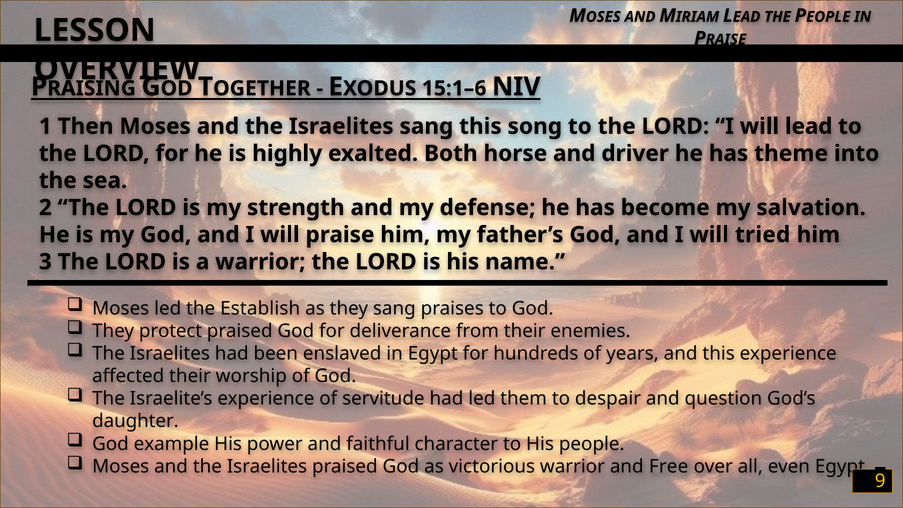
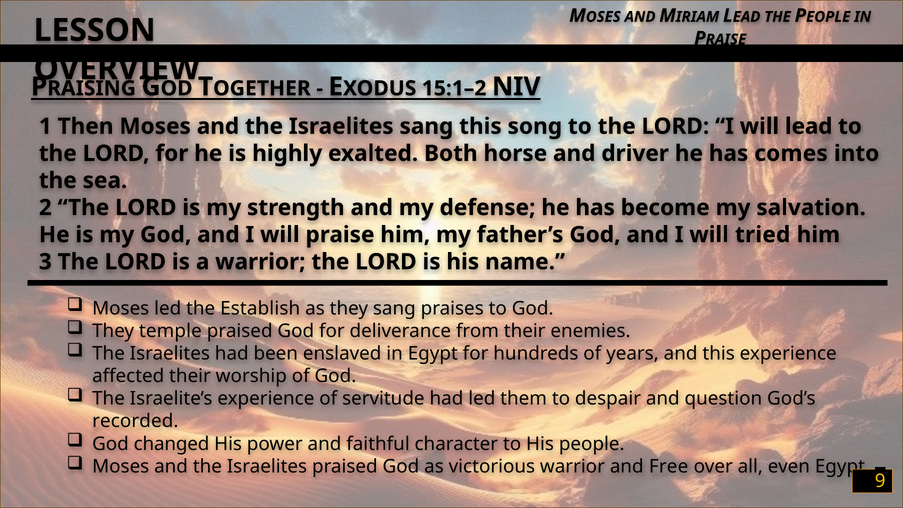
15:1–6: 15:1–6 -> 15:1–2 (454, 88)
theme: theme -> comes (791, 153)
protect: protect -> temple (170, 331)
daughter: daughter -> recorded (135, 421)
example: example -> changed (172, 444)
